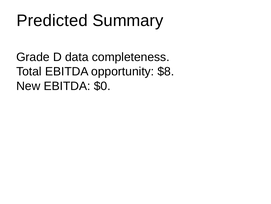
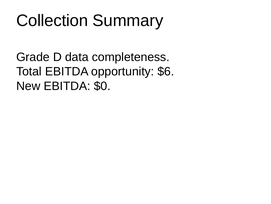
Predicted: Predicted -> Collection (52, 21)
$8: $8 -> $6 (166, 71)
